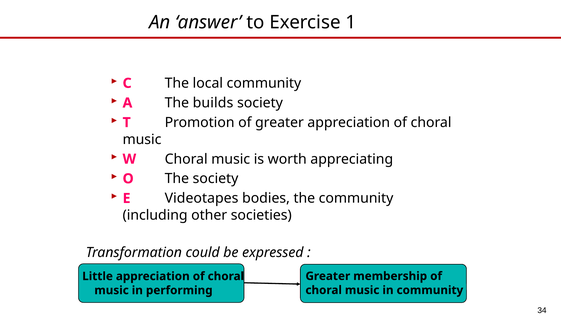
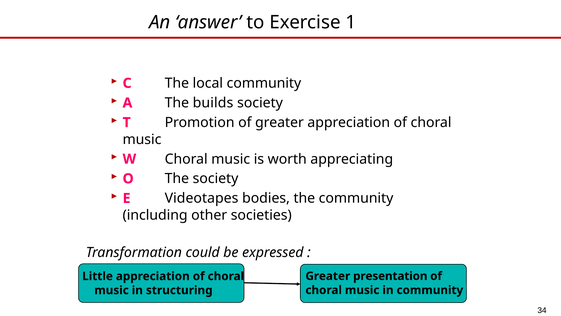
membership: membership -> presentation (390, 276)
performing: performing -> structuring (179, 290)
